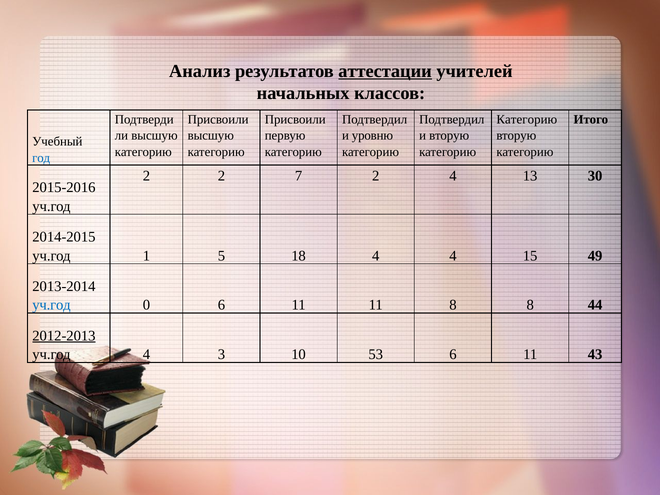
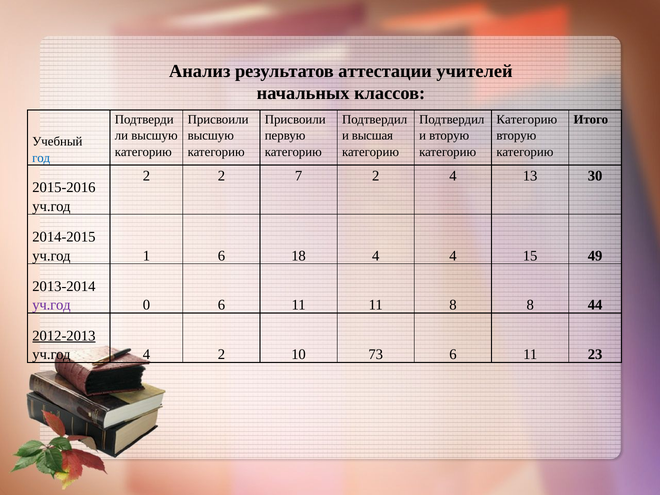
аттестации underline: present -> none (385, 71)
уровню: уровню -> высшая (372, 136)
1 5: 5 -> 6 (221, 256)
уч.год colour: blue -> purple (51, 305)
4 3: 3 -> 2 (221, 354)
53: 53 -> 73 (376, 354)
43: 43 -> 23 (595, 354)
